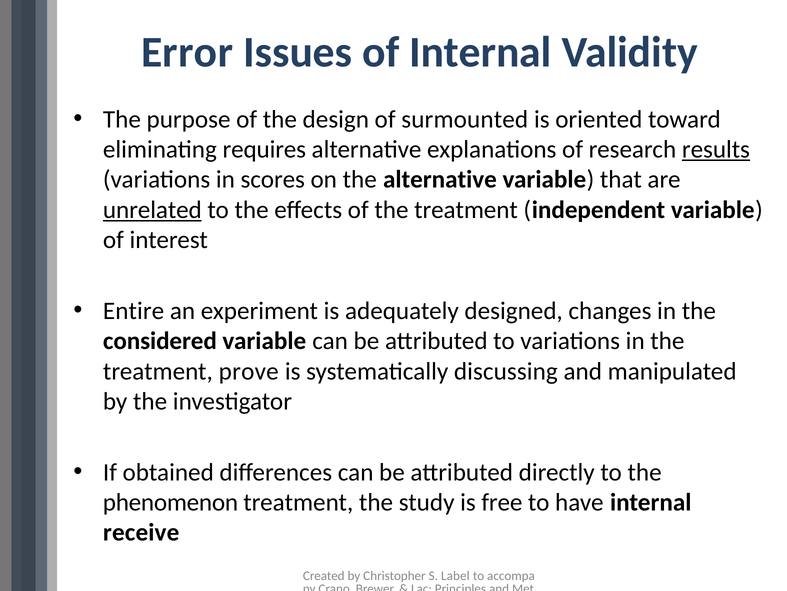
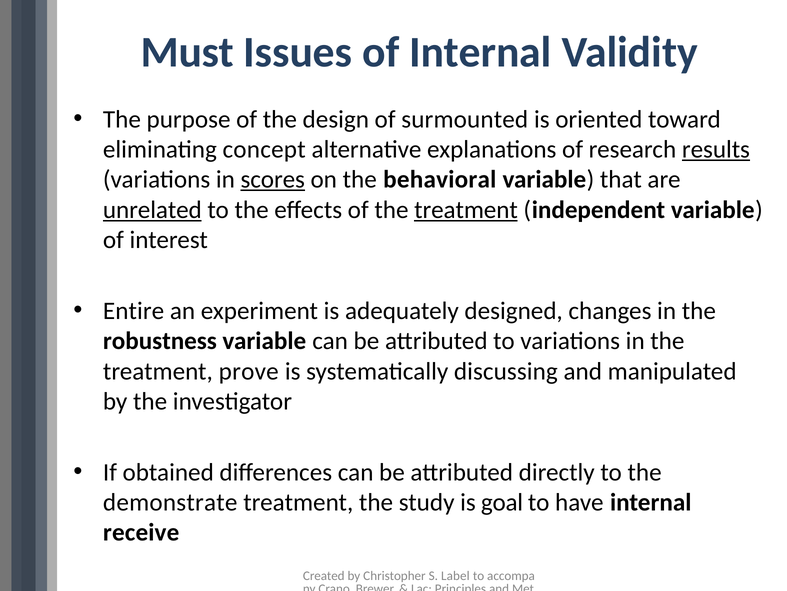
Error: Error -> Must (187, 52)
requires: requires -> concept (264, 149)
scores underline: none -> present (273, 179)
the alternative: alternative -> behavioral (440, 179)
treatment underline: none -> present (466, 210)
considered: considered -> robustness (160, 341)
phenomenon: phenomenon -> demonstrate (170, 502)
free: free -> goal (502, 502)
